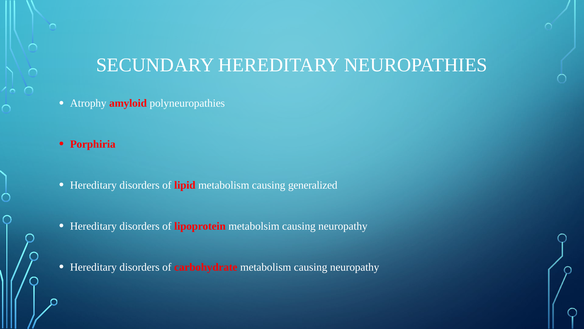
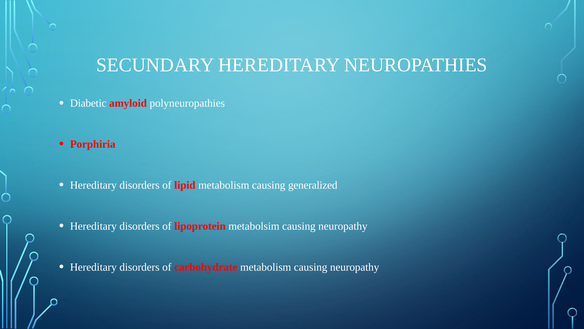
Atrophy: Atrophy -> Diabetic (88, 103)
